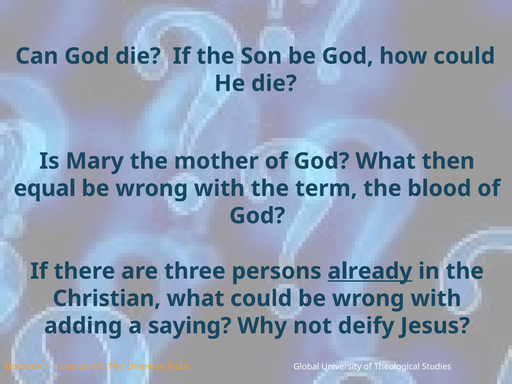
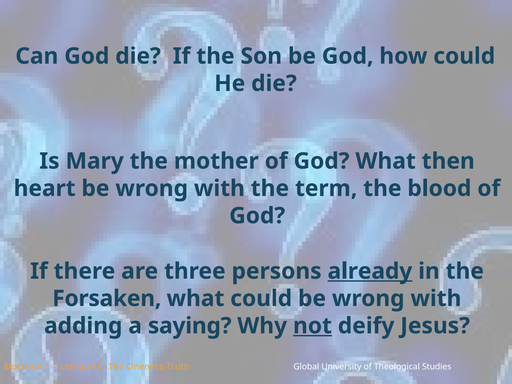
equal: equal -> heart (45, 188)
Christian: Christian -> Forsaken (107, 299)
not underline: none -> present (312, 326)
